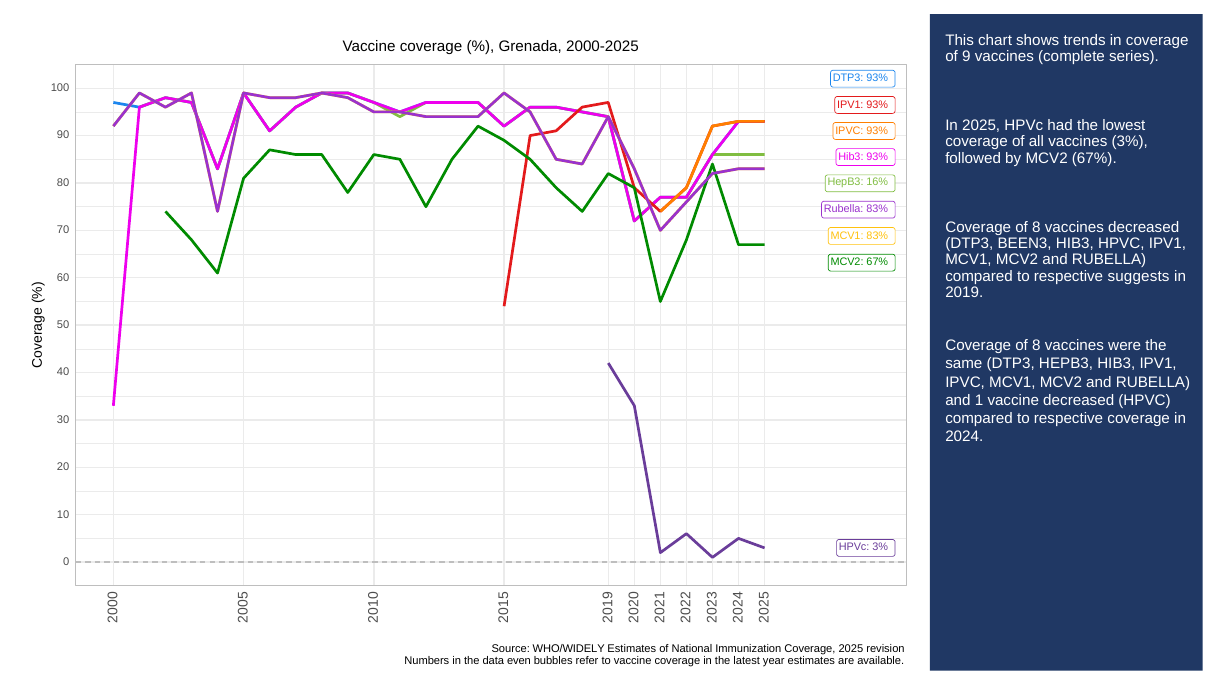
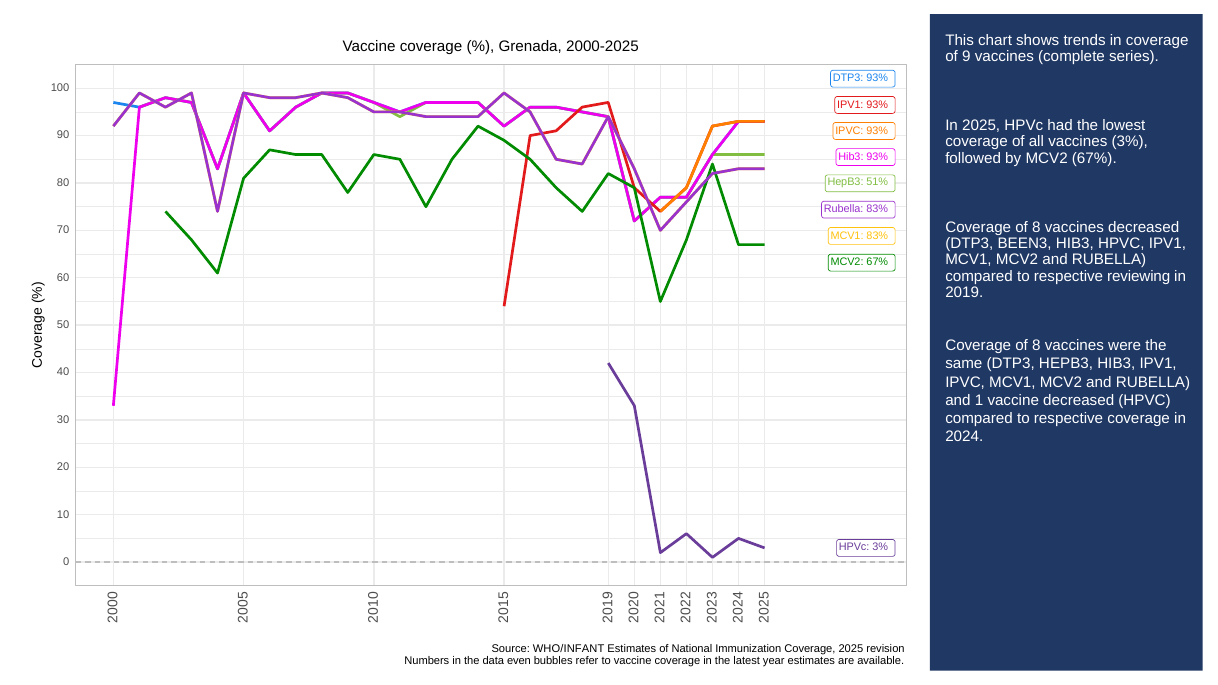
16%: 16% -> 51% (877, 182)
suggests: suggests -> reviewing (1139, 276)
WHO/WIDELY: WHO/WIDELY -> WHO/INFANT (569, 649)
